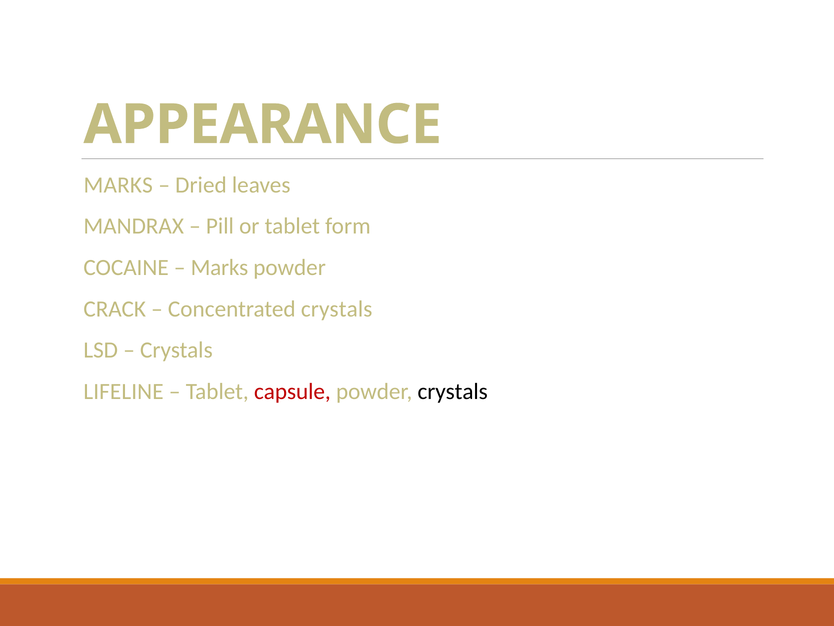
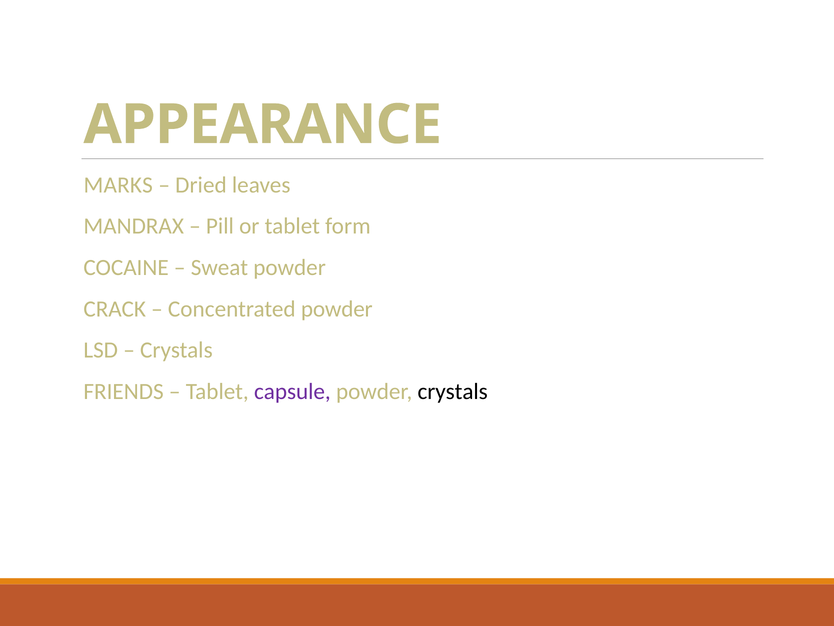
Marks: Marks -> Sweat (219, 267)
Concentrated crystals: crystals -> powder (337, 309)
LIFELINE: LIFELINE -> FRIENDS (124, 391)
capsule colour: red -> purple (292, 391)
